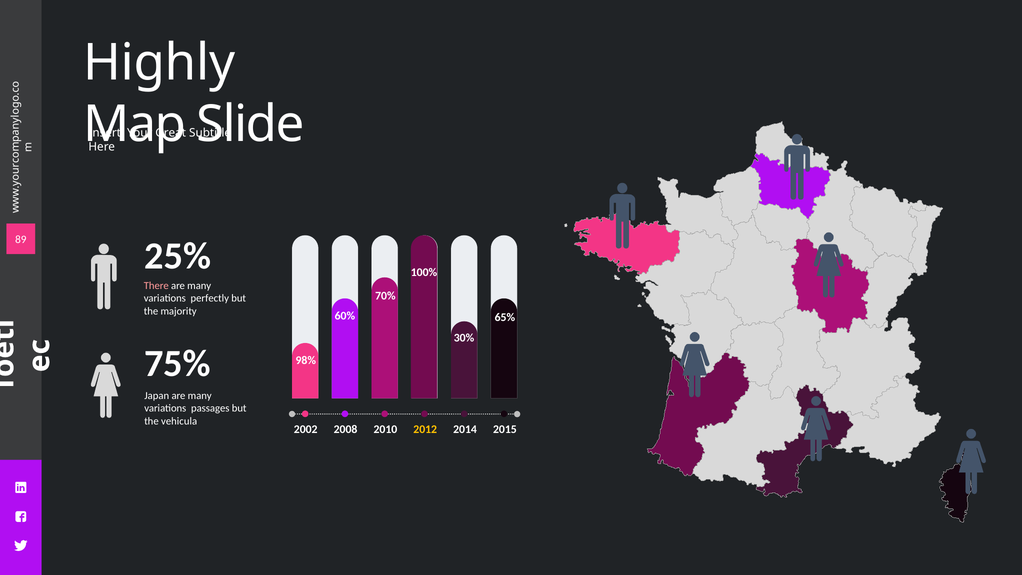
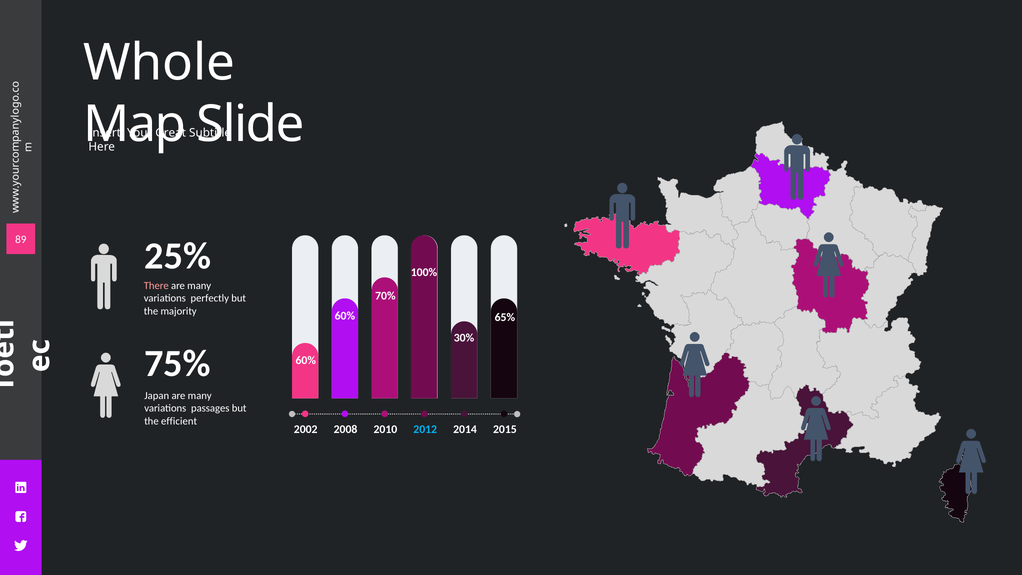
Highly: Highly -> Whole (159, 63)
98%: 98% -> 60% (306, 360)
vehicula: vehicula -> efficient (179, 421)
2012 colour: yellow -> light blue (425, 429)
